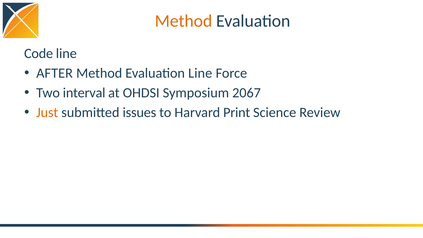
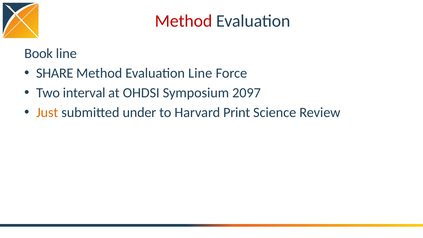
Method colour: orange -> red (184, 21)
Code: Code -> Book (39, 53)
AFTER: AFTER -> SHARE (55, 73)
2067: 2067 -> 2097 (247, 93)
issues: issues -> under (139, 113)
